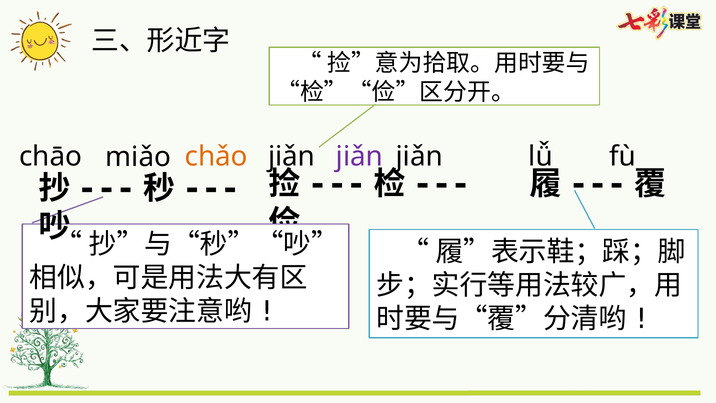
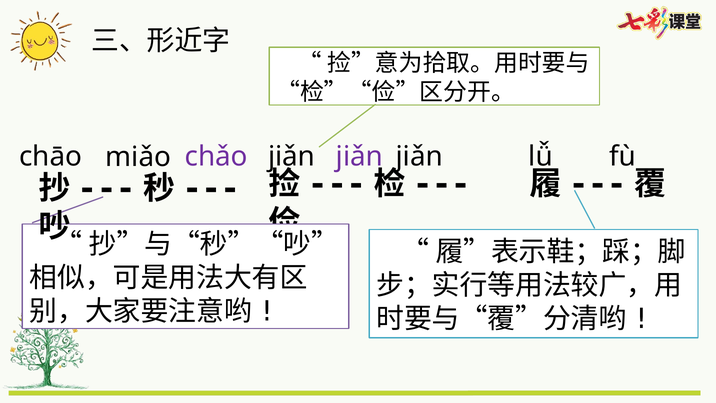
chǎo colour: orange -> purple (216, 156)
